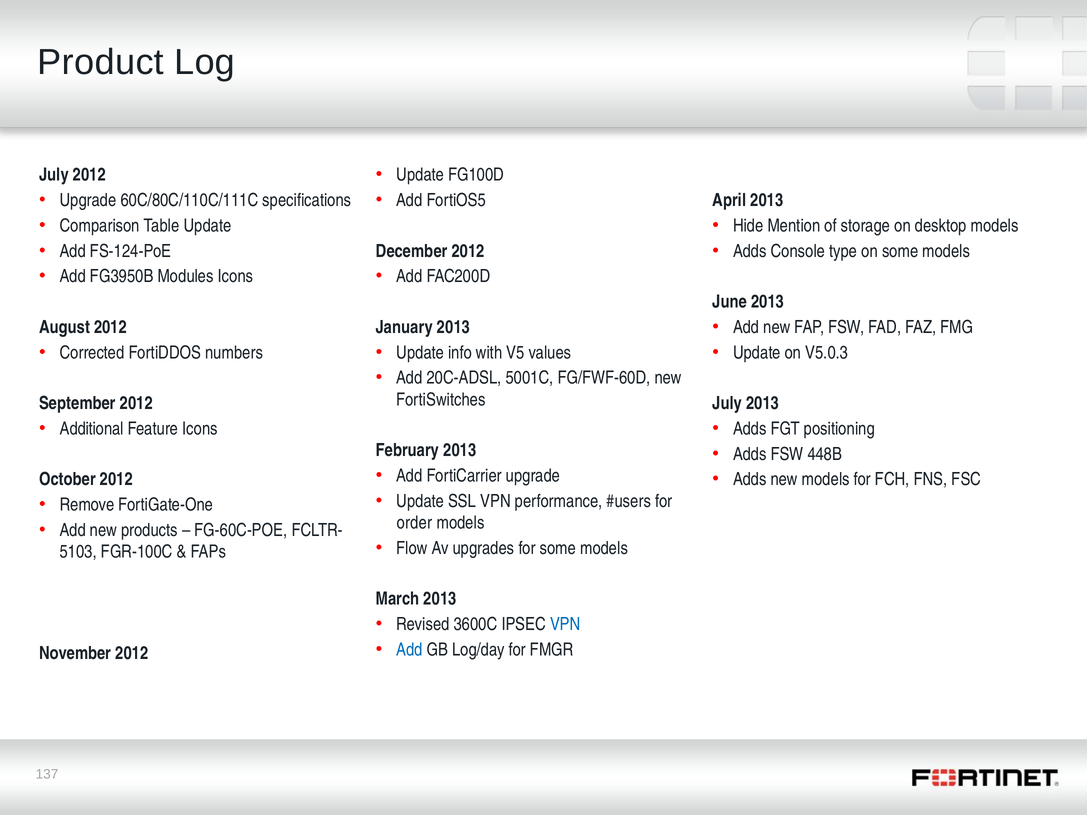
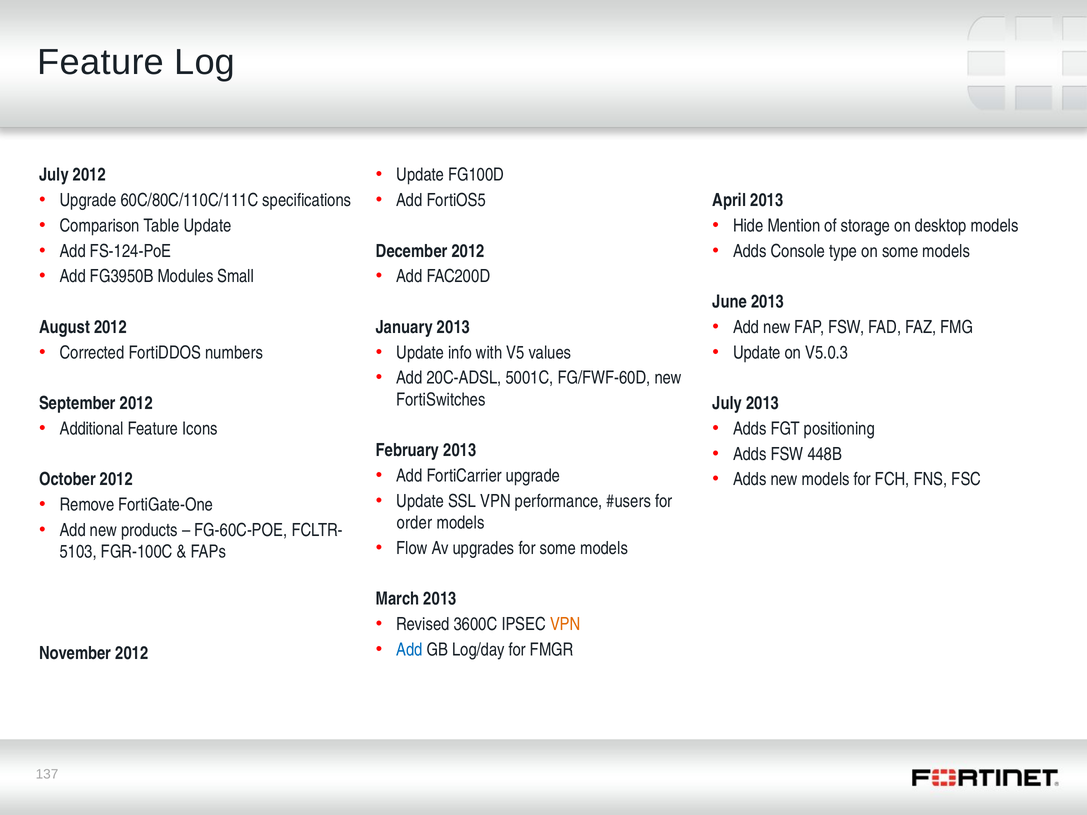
Product: Product -> Feature (101, 62)
Modules Icons: Icons -> Small (236, 277)
VPN colour: blue -> orange (565, 625)
